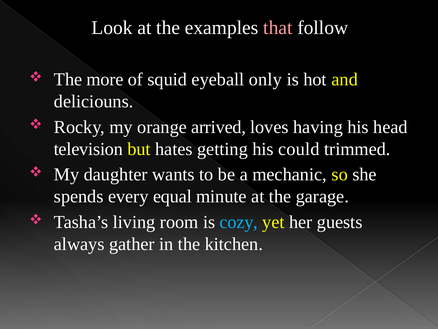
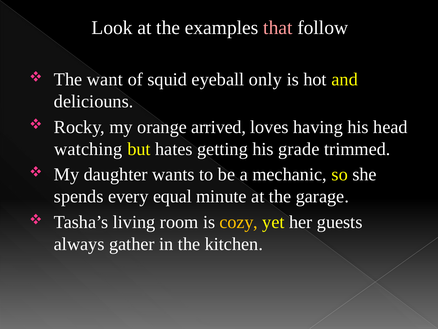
more: more -> want (105, 79)
television: television -> watching (88, 149)
could: could -> grade (299, 149)
cozy colour: light blue -> yellow (239, 222)
